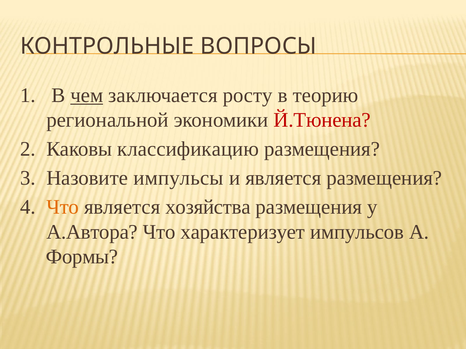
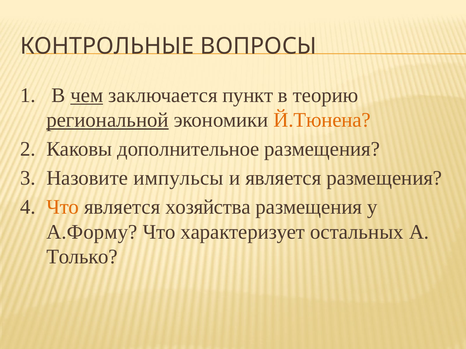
росту: росту -> пункт (248, 95)
региональной underline: none -> present (107, 120)
Й.Тюнена colour: red -> orange (322, 120)
классификацию: классификацию -> дополнительное (188, 149)
А.Автора: А.Автора -> А.Форму (92, 232)
импульсов: импульсов -> остальных (357, 232)
Формы: Формы -> Только (82, 257)
